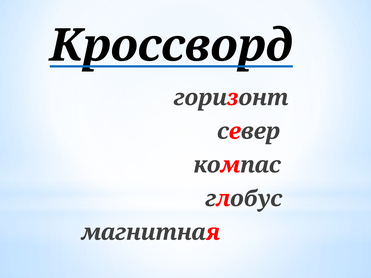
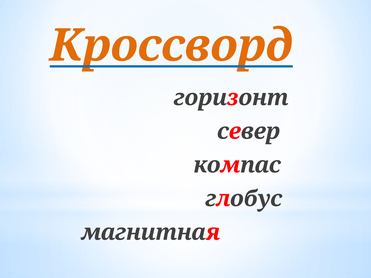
Кроссворд colour: black -> orange (171, 46)
